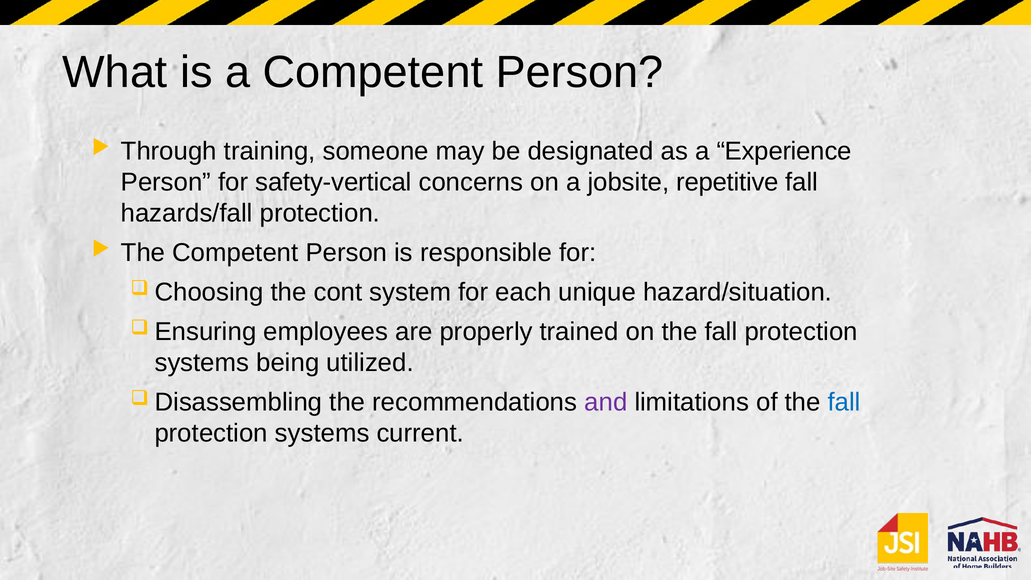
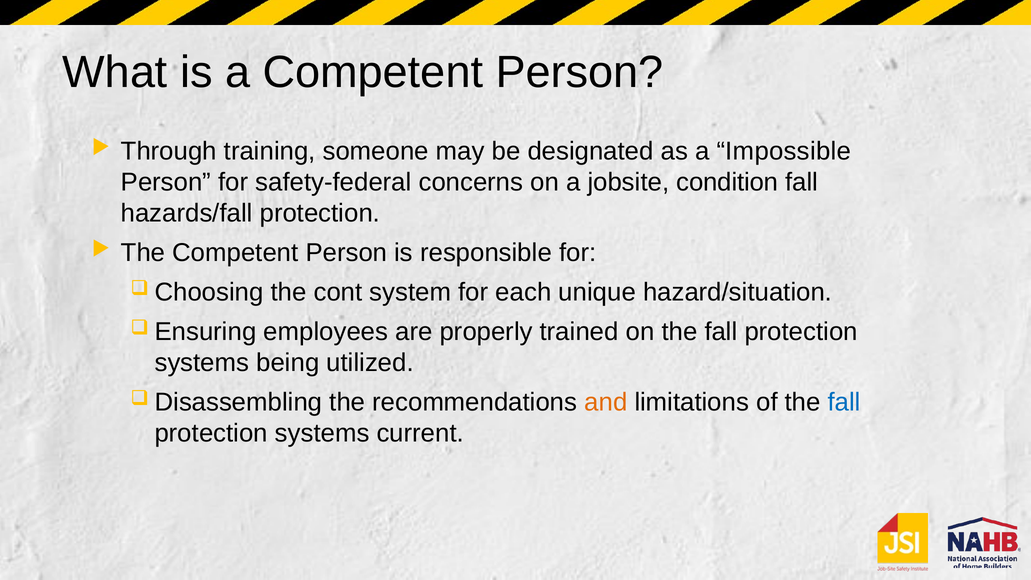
Experience: Experience -> Impossible (784, 151)
safety-vertical: safety-vertical -> safety-federal (333, 182)
repetitive: repetitive -> condition (727, 182)
and colour: purple -> orange (606, 402)
